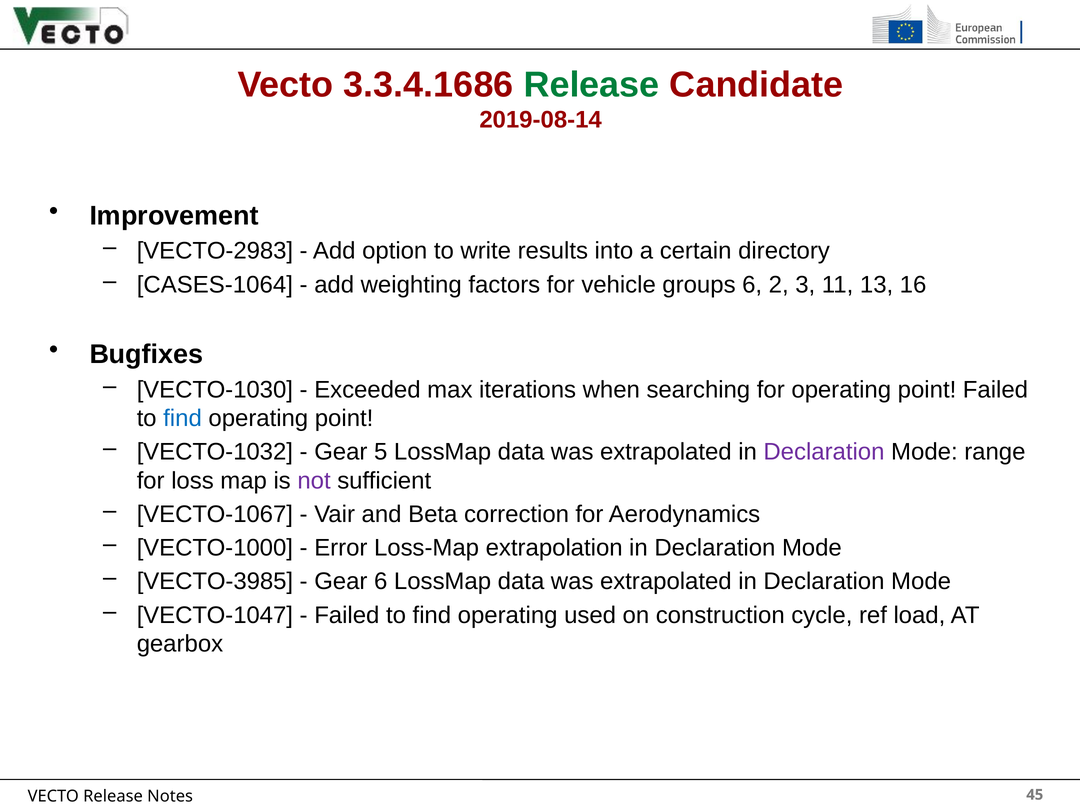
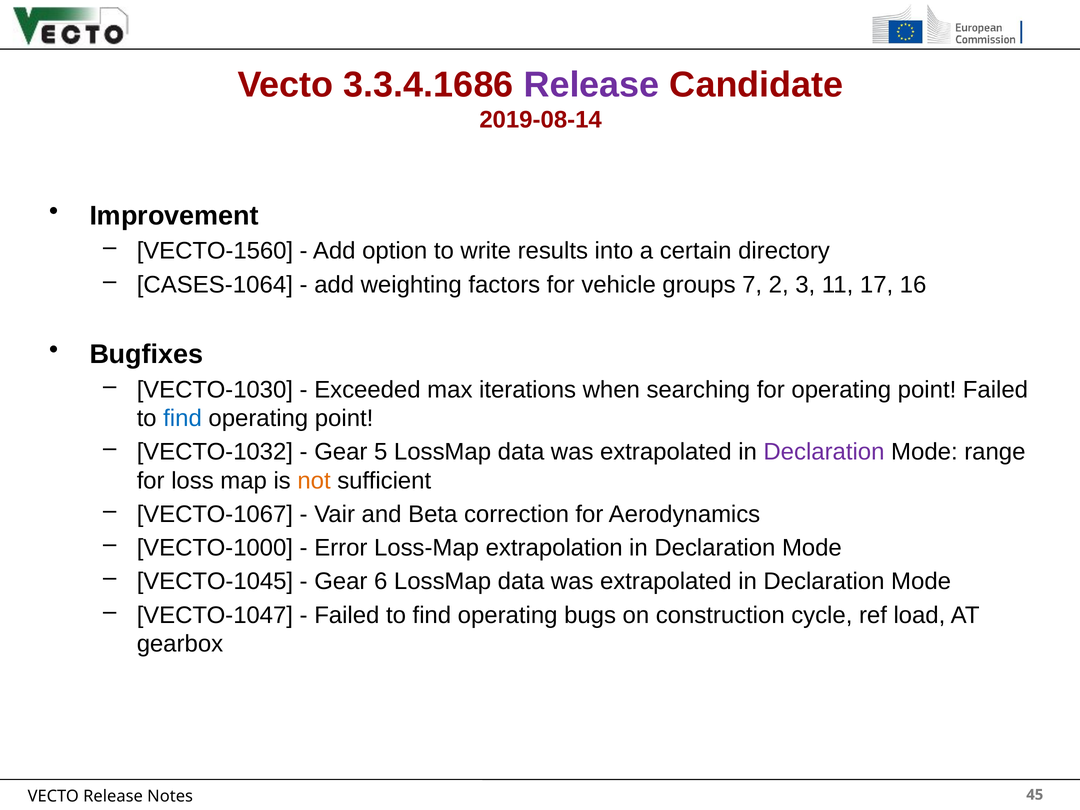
Release colour: green -> purple (592, 85)
VECTO-2983: VECTO-2983 -> VECTO-1560 (215, 251)
groups 6: 6 -> 7 (752, 285)
13: 13 -> 17 (877, 285)
not colour: purple -> orange (314, 481)
VECTO-3985: VECTO-3985 -> VECTO-1045 (215, 582)
used: used -> bugs (590, 615)
